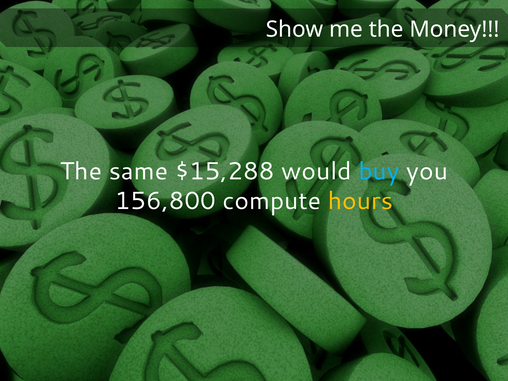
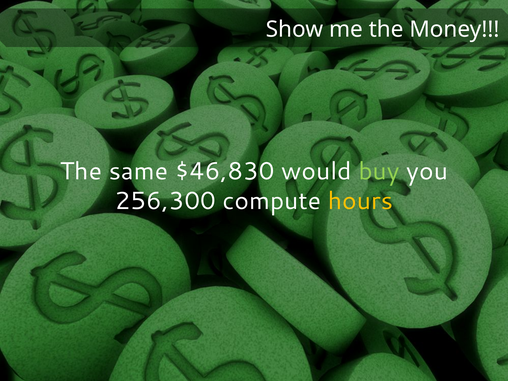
$15,288: $15,288 -> $46,830 (225, 171)
buy colour: light blue -> light green (379, 171)
156,800: 156,800 -> 256,300 (165, 201)
